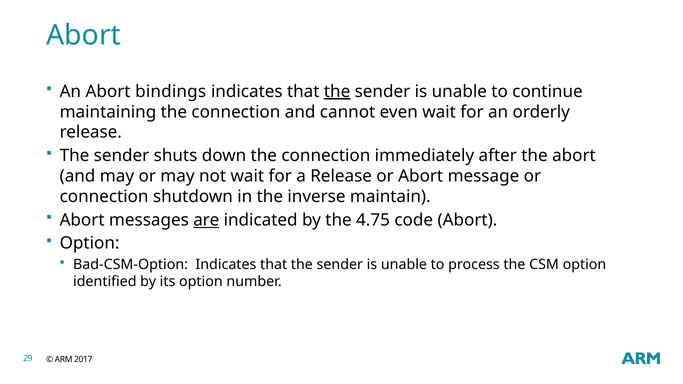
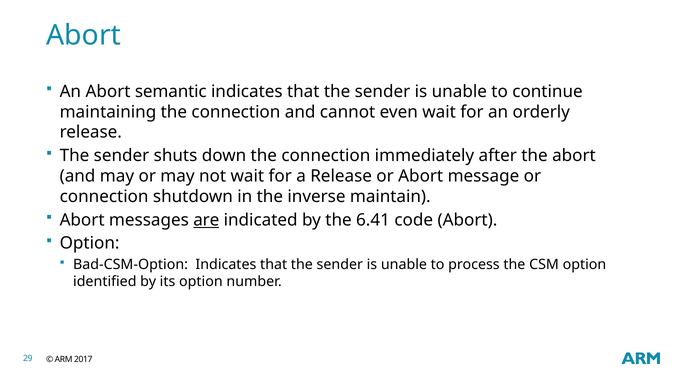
bindings: bindings -> semantic (171, 91)
the underline: present -> none (337, 91)
4.75: 4.75 -> 6.41 (373, 220)
